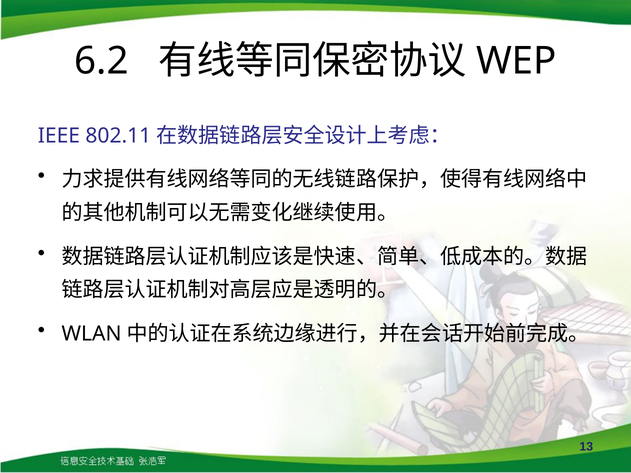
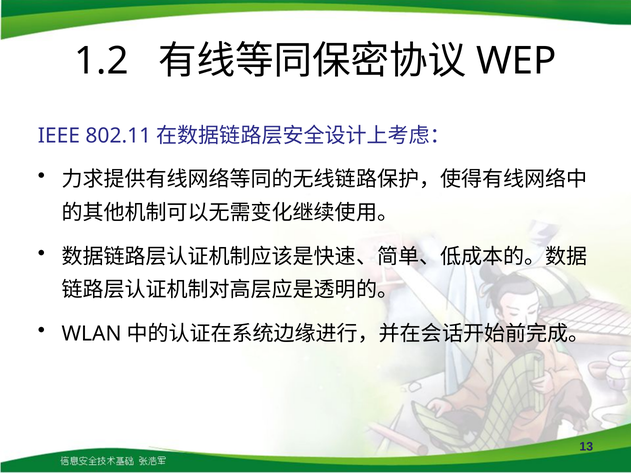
6.2: 6.2 -> 1.2 (101, 61)
